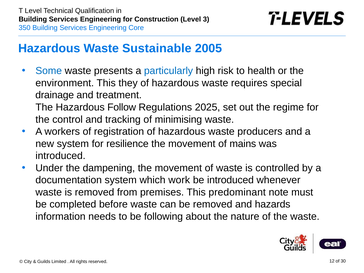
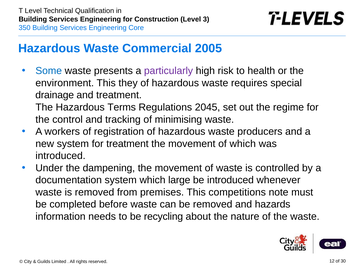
Sustainable: Sustainable -> Commercial (157, 48)
particularly colour: blue -> purple (169, 71)
Follow: Follow -> Terms (122, 107)
2025: 2025 -> 2045 (208, 107)
for resilience: resilience -> treatment (127, 144)
of mains: mains -> which (243, 144)
work: work -> large (179, 180)
predominant: predominant -> competitions (237, 192)
following: following -> recycling (163, 217)
